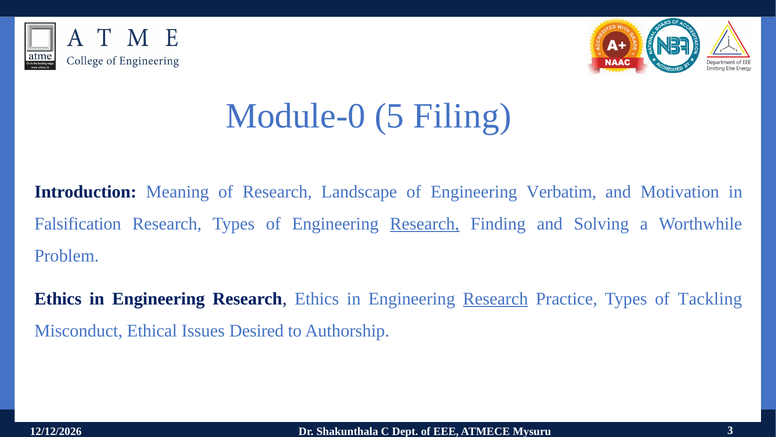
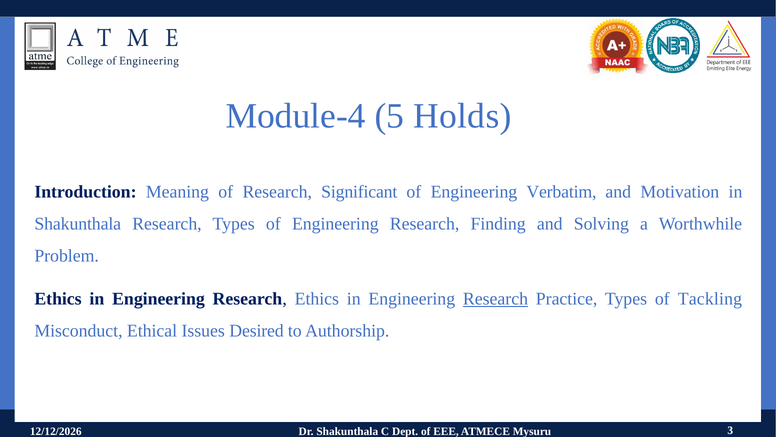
Module-0: Module-0 -> Module-4 (296, 116)
Filing: Filing -> Holds (462, 116)
Landscape: Landscape -> Significant (359, 191)
Falsification: Falsification -> Shakunthala (78, 223)
Research underline: present -> none (425, 223)
